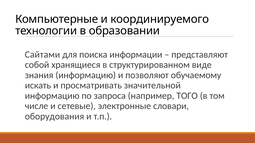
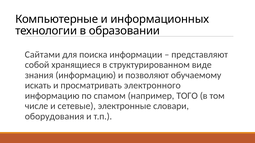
координируемого: координируемого -> информационных (160, 19)
значительной: значительной -> электронного (152, 86)
запроса: запроса -> спамом (110, 96)
